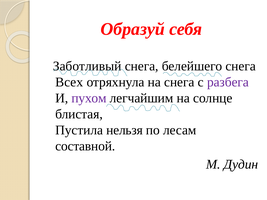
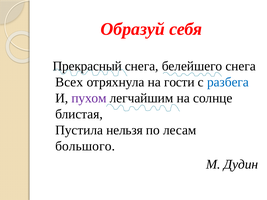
Заботливый: Заботливый -> Прекрасный (87, 66)
на снега: снега -> гости (179, 82)
разбега colour: purple -> blue (228, 82)
составной: составной -> большого (85, 146)
